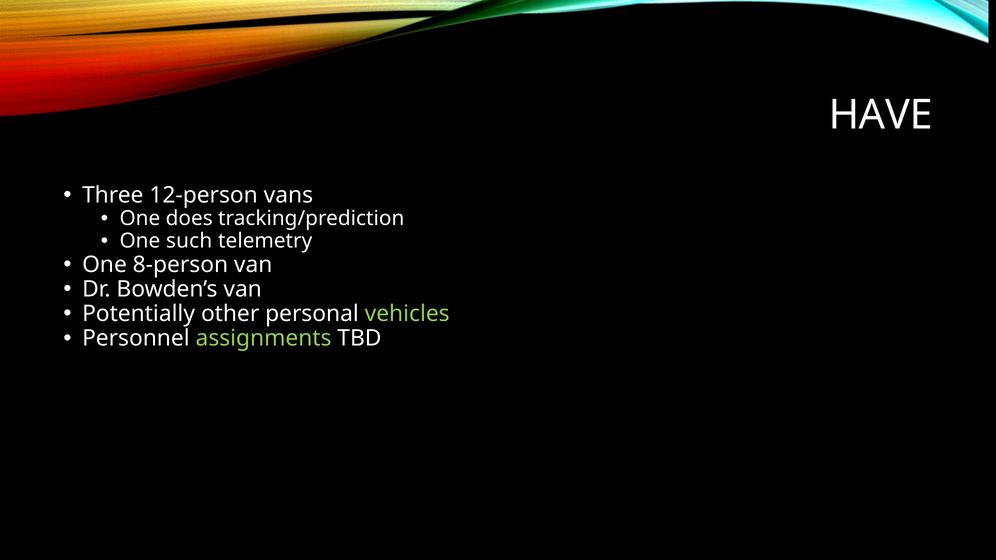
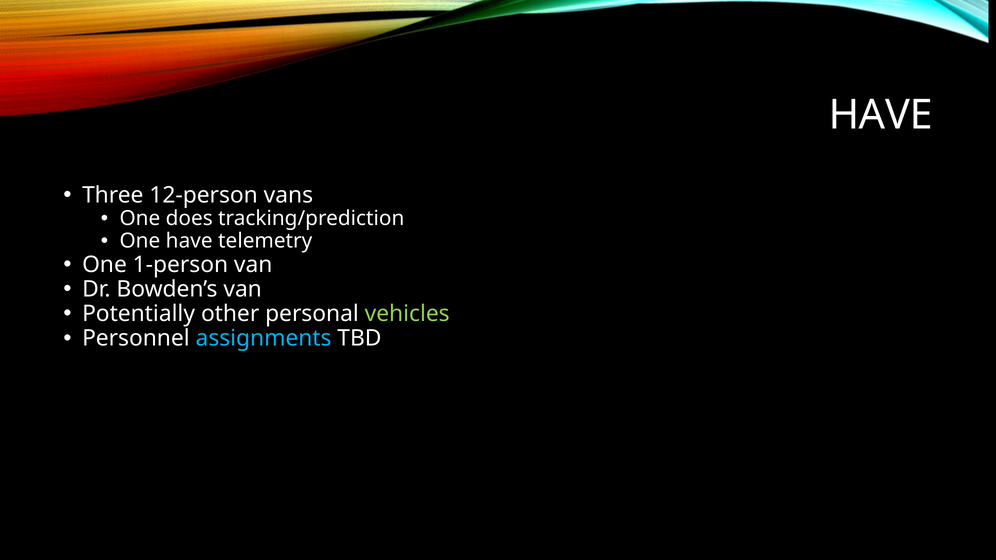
One such: such -> have (189, 241)
8-person: 8-person -> 1-person (180, 265)
assignments colour: light green -> light blue (264, 339)
